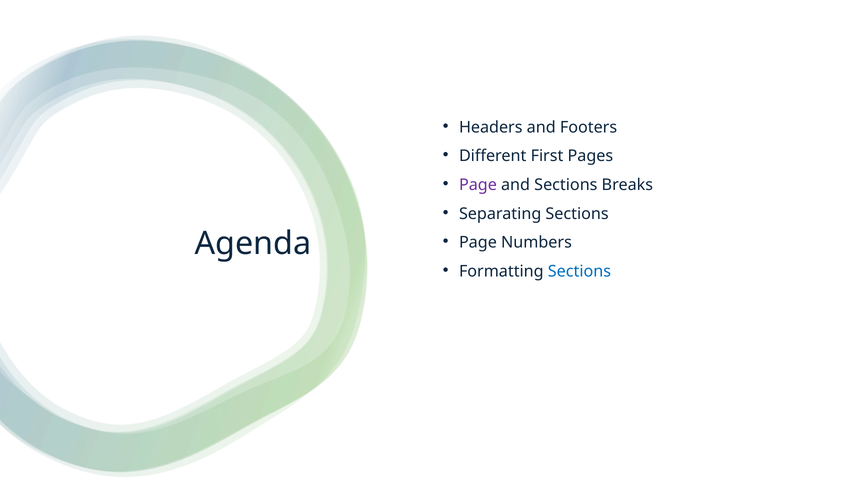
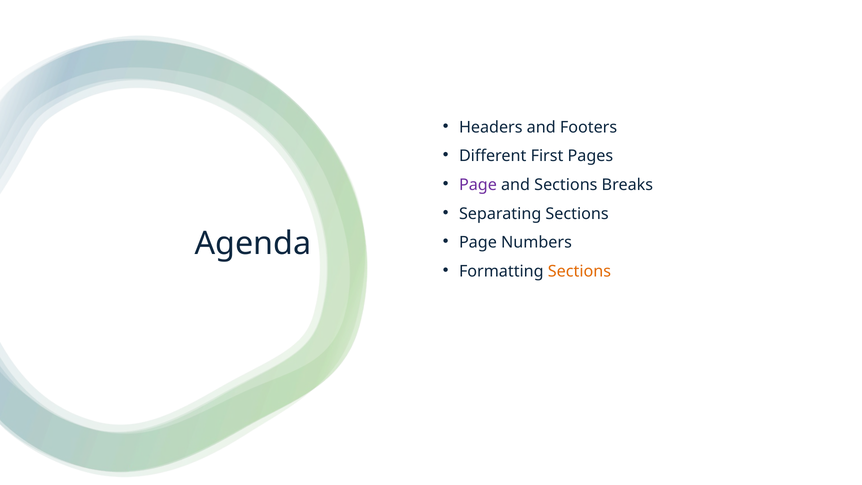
Sections colour: blue -> orange (579, 271)
